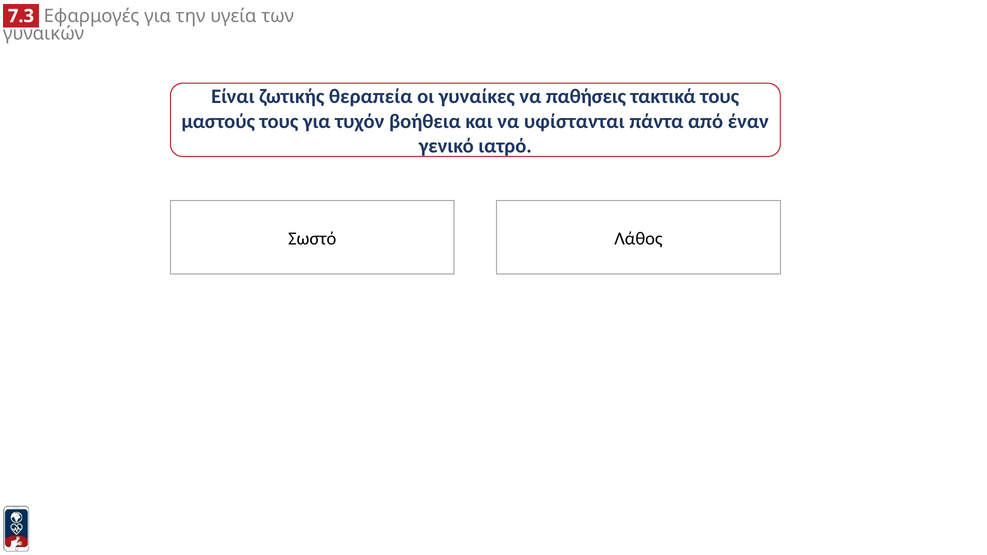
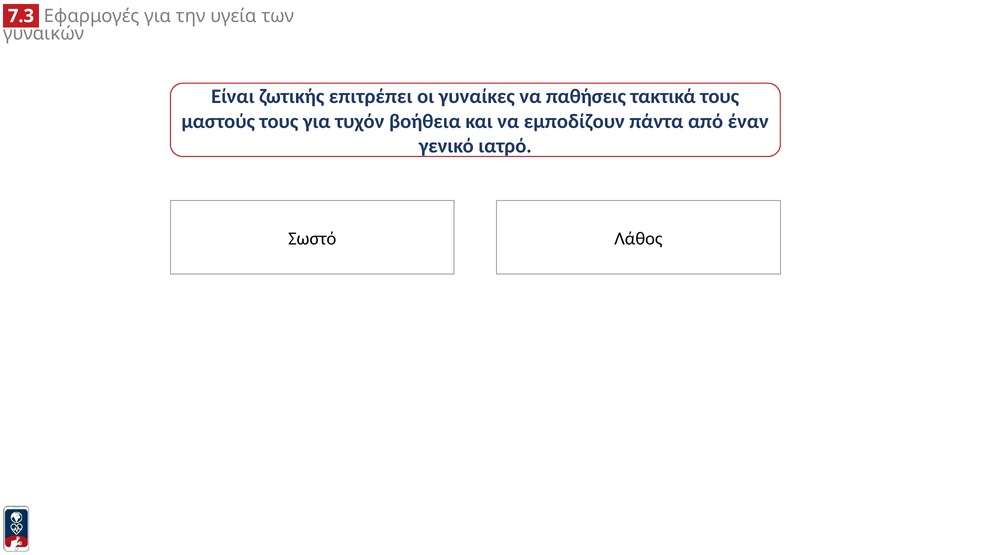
θεραπεία: θεραπεία -> επιτρέπει (371, 97)
υφίστανται: υφίστανται -> εμποδίζουν (574, 121)
